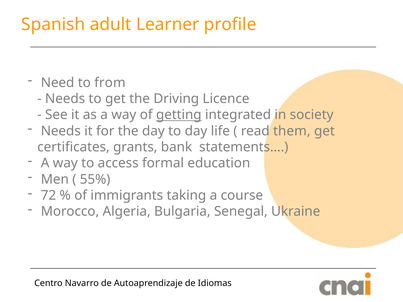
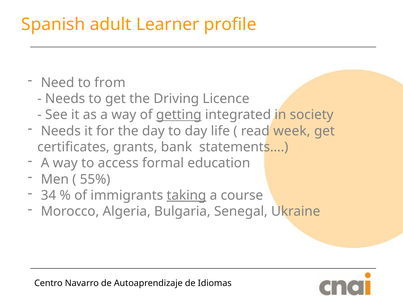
them: them -> week (292, 131)
72: 72 -> 34 (48, 196)
taking underline: none -> present (186, 196)
